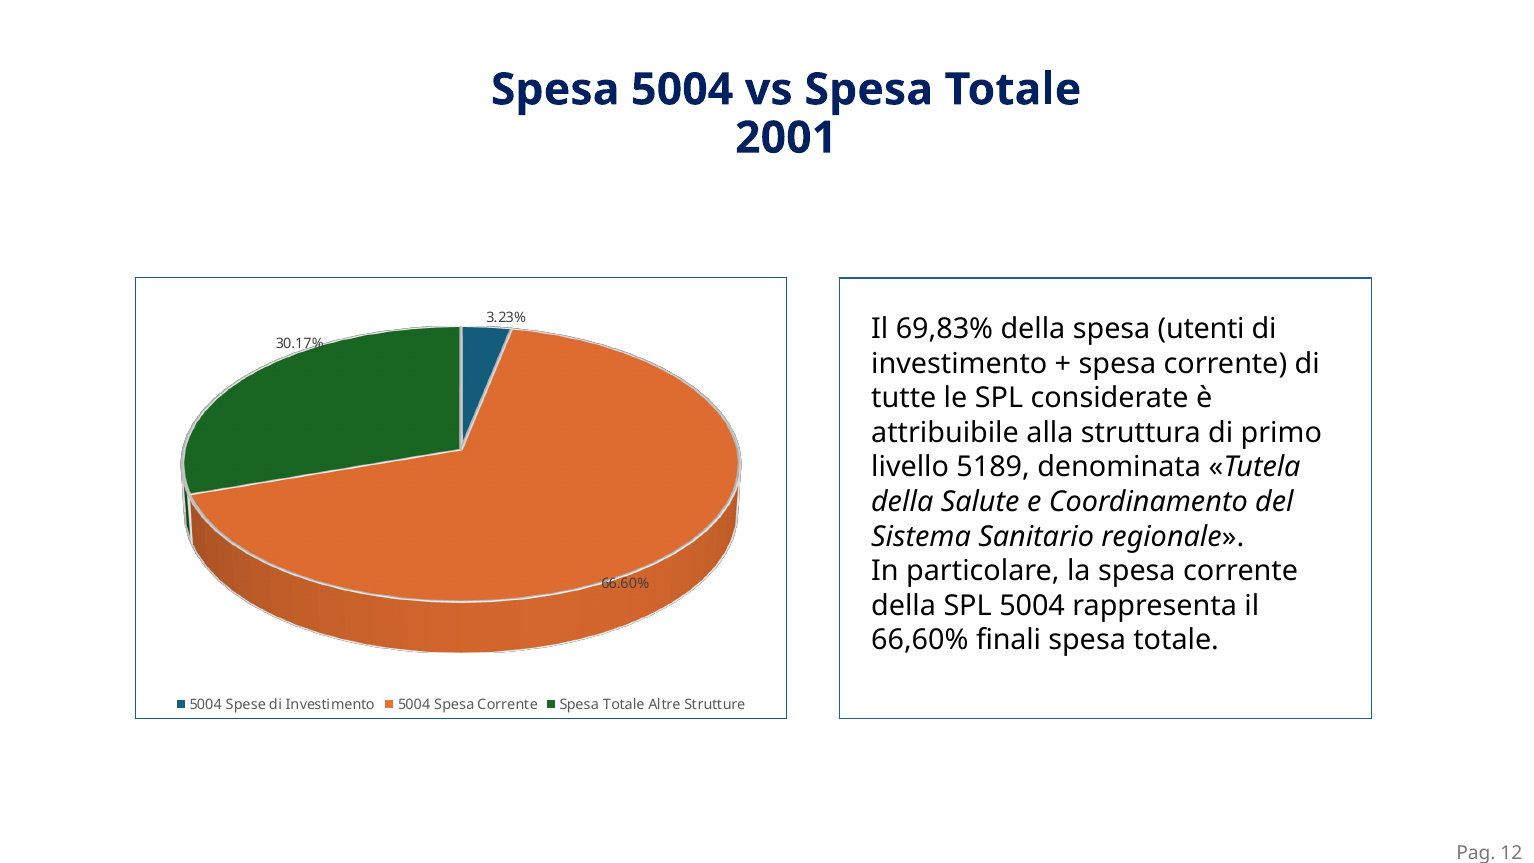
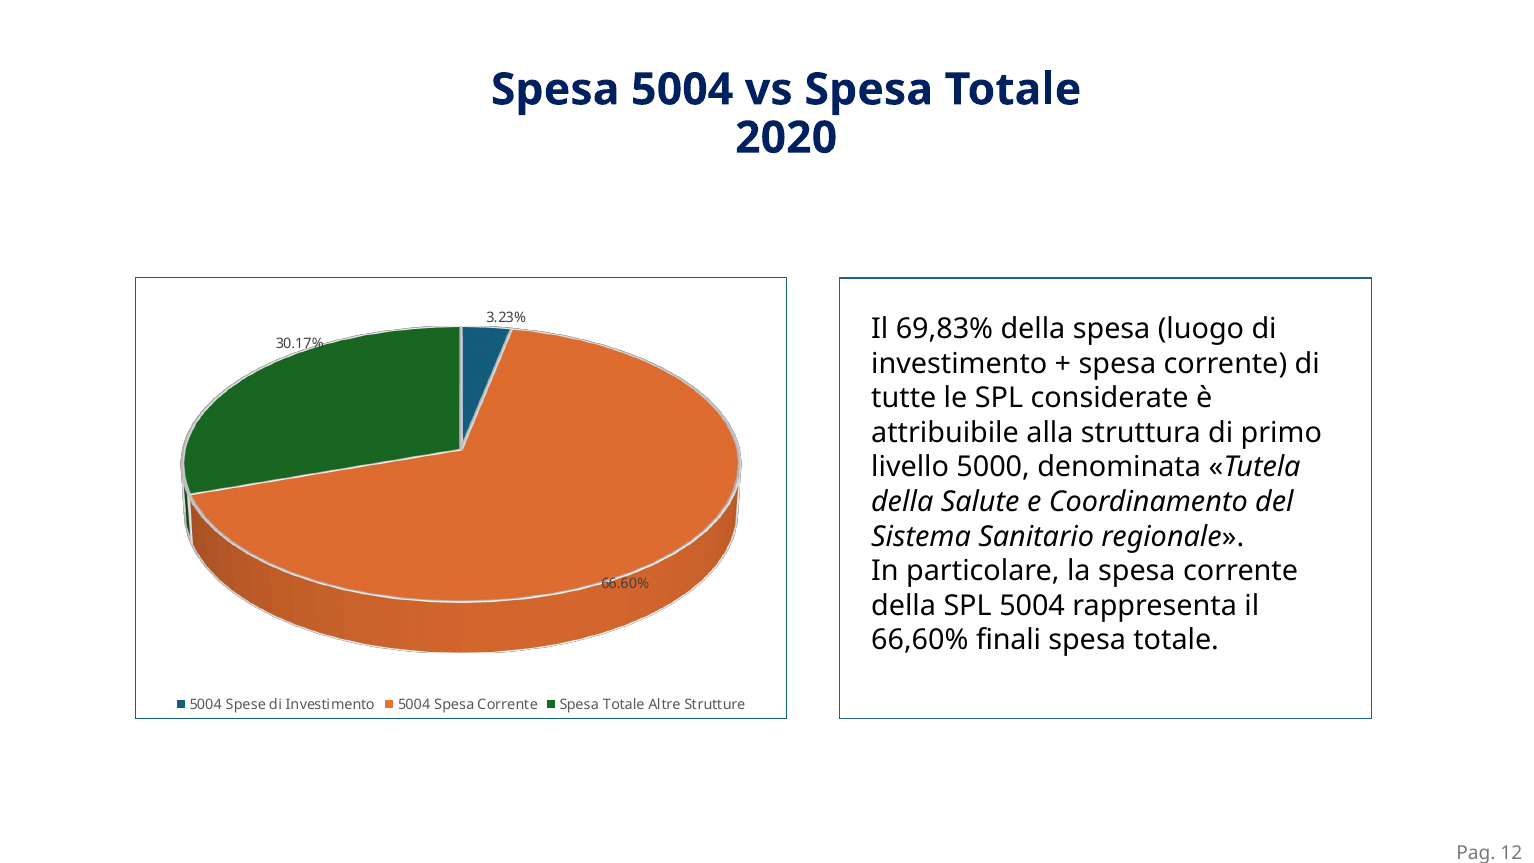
2001: 2001 -> 2020 (786, 138)
utenti: utenti -> luogo (1201, 329)
5189: 5189 -> 5000 (993, 467)
